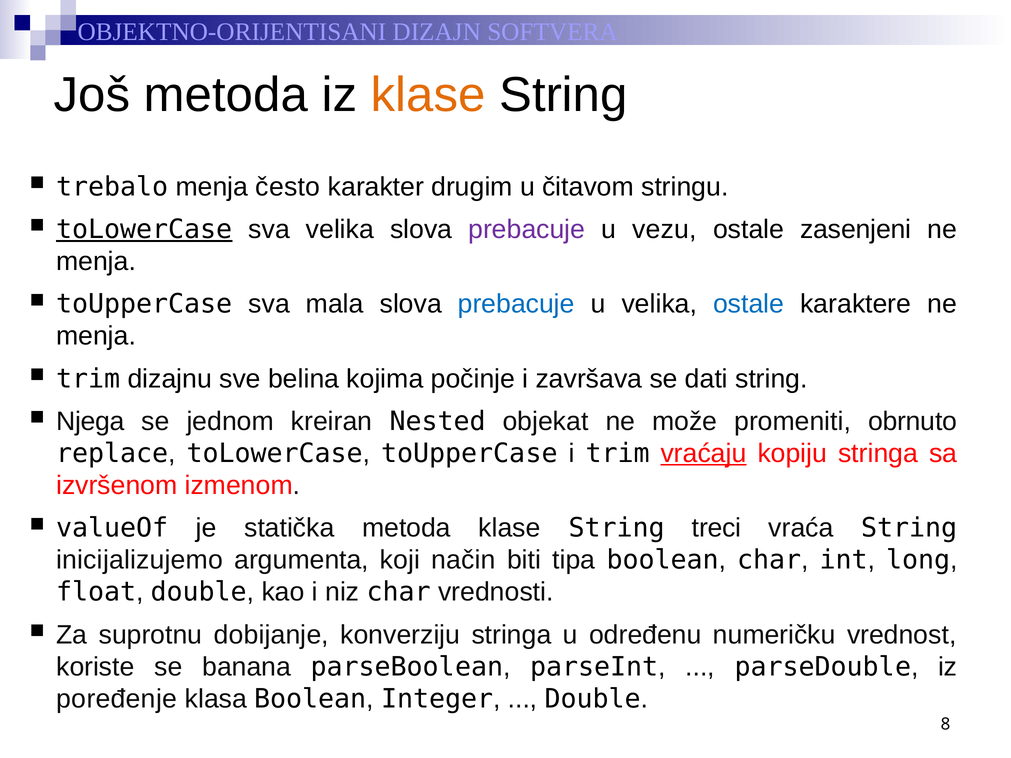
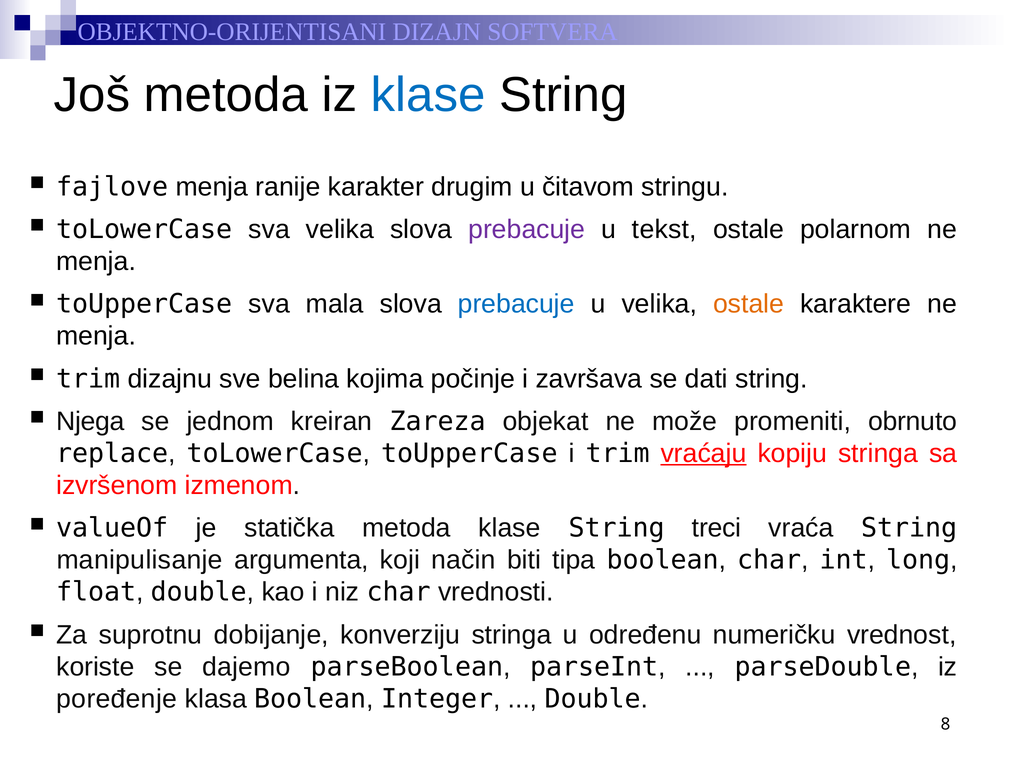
klase colour: orange -> blue (428, 95)
trebalo: trebalo -> fajlove (112, 187)
često: često -> ranije (288, 187)
toLowerCase underline: present -> none (144, 230)
vezu: vezu -> tekst (664, 230)
zasenjeni: zasenjeni -> polarnom (856, 230)
ostale colour: blue -> orange (749, 304)
Nested: Nested -> Zareza (438, 422)
inicijalizujemo: inicijalizujemo -> manipulisanje (140, 560)
banana: banana -> dajemo (246, 667)
